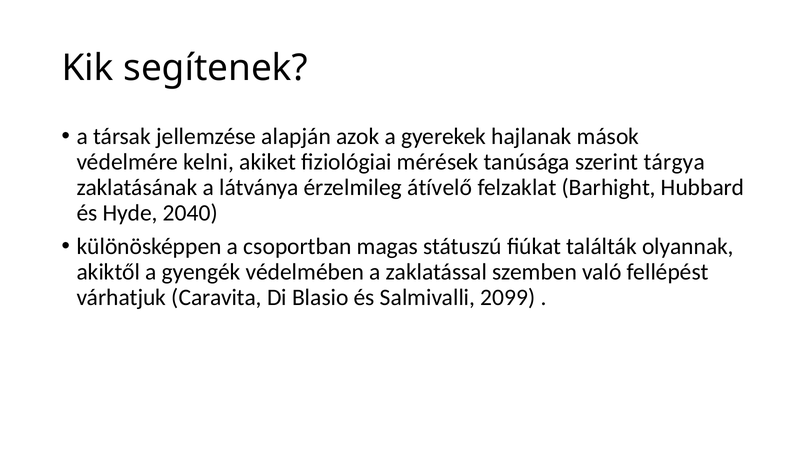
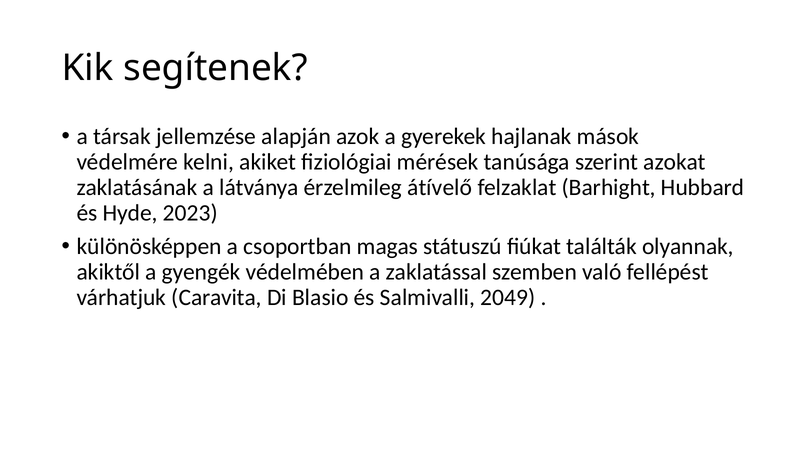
tárgya: tárgya -> azokat (675, 162)
2040: 2040 -> 2023 (190, 213)
2099: 2099 -> 2049 (508, 297)
